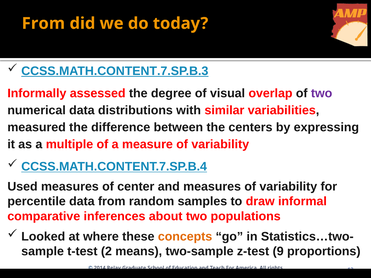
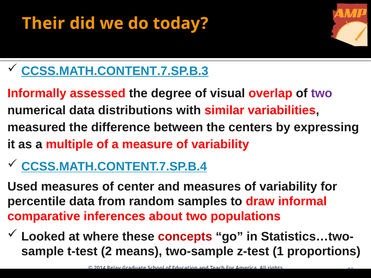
From: From -> Their (43, 23)
concepts colour: orange -> red (185, 237)
9: 9 -> 1 (278, 252)
